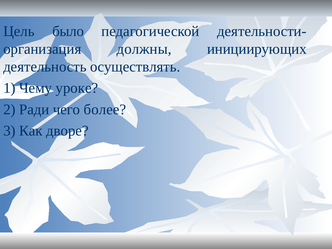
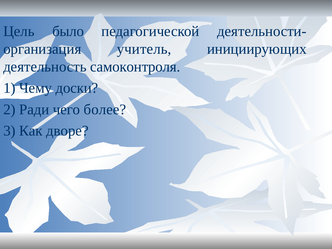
должны: должны -> учитель (144, 49)
осуществлять: осуществлять -> самоконтроля (135, 67)
уроке: уроке -> доски (77, 88)
